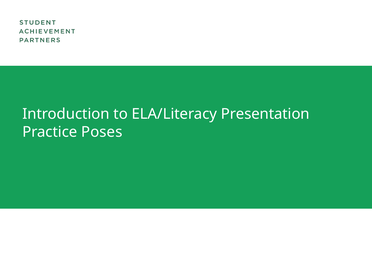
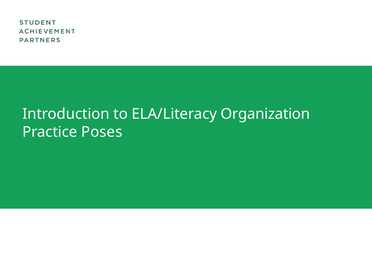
Presentation: Presentation -> Organization (265, 114)
